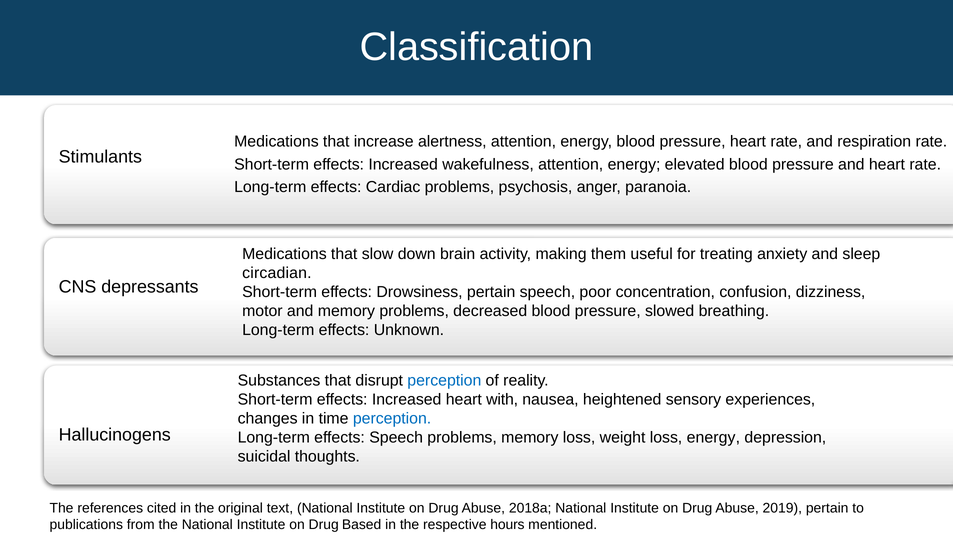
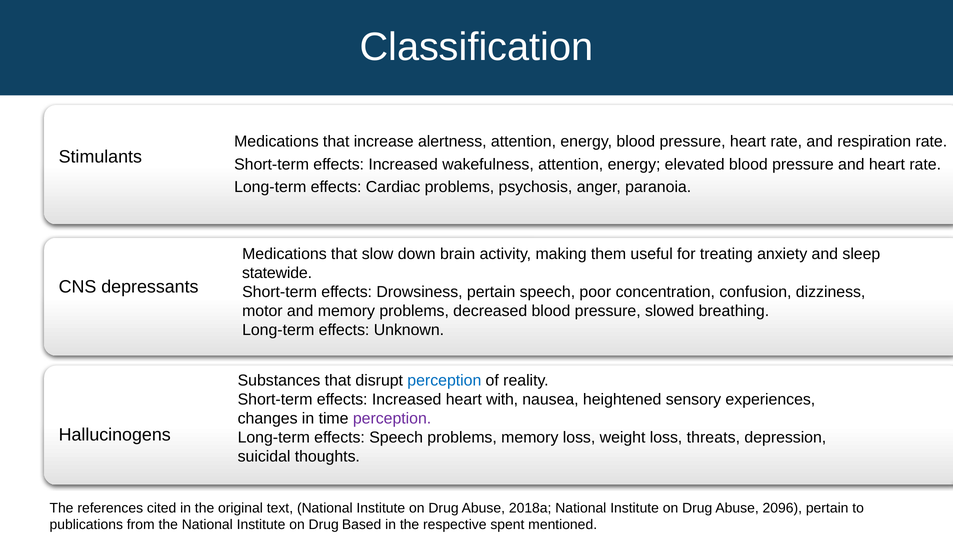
circadian: circadian -> statewide (277, 273)
perception colour: blue -> purple (392, 419)
loss energy: energy -> threats (713, 438)
2019: 2019 -> 2096 (782, 508)
hours: hours -> spent (507, 525)
